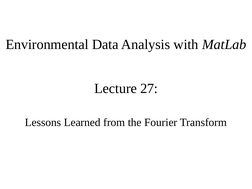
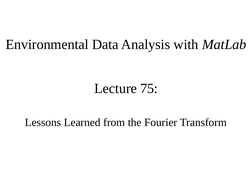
27: 27 -> 75 (149, 89)
